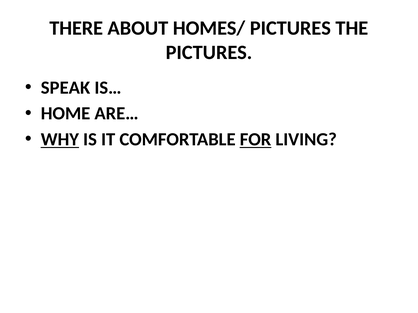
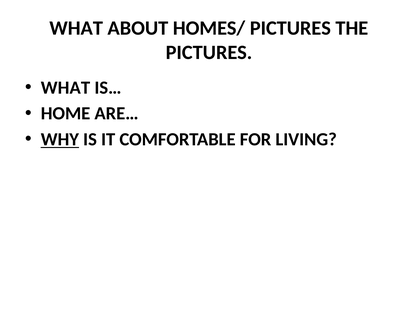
THERE: THERE -> WHAT (76, 28)
SPEAK: SPEAK -> WHAT (65, 88)
FOR underline: present -> none (256, 140)
